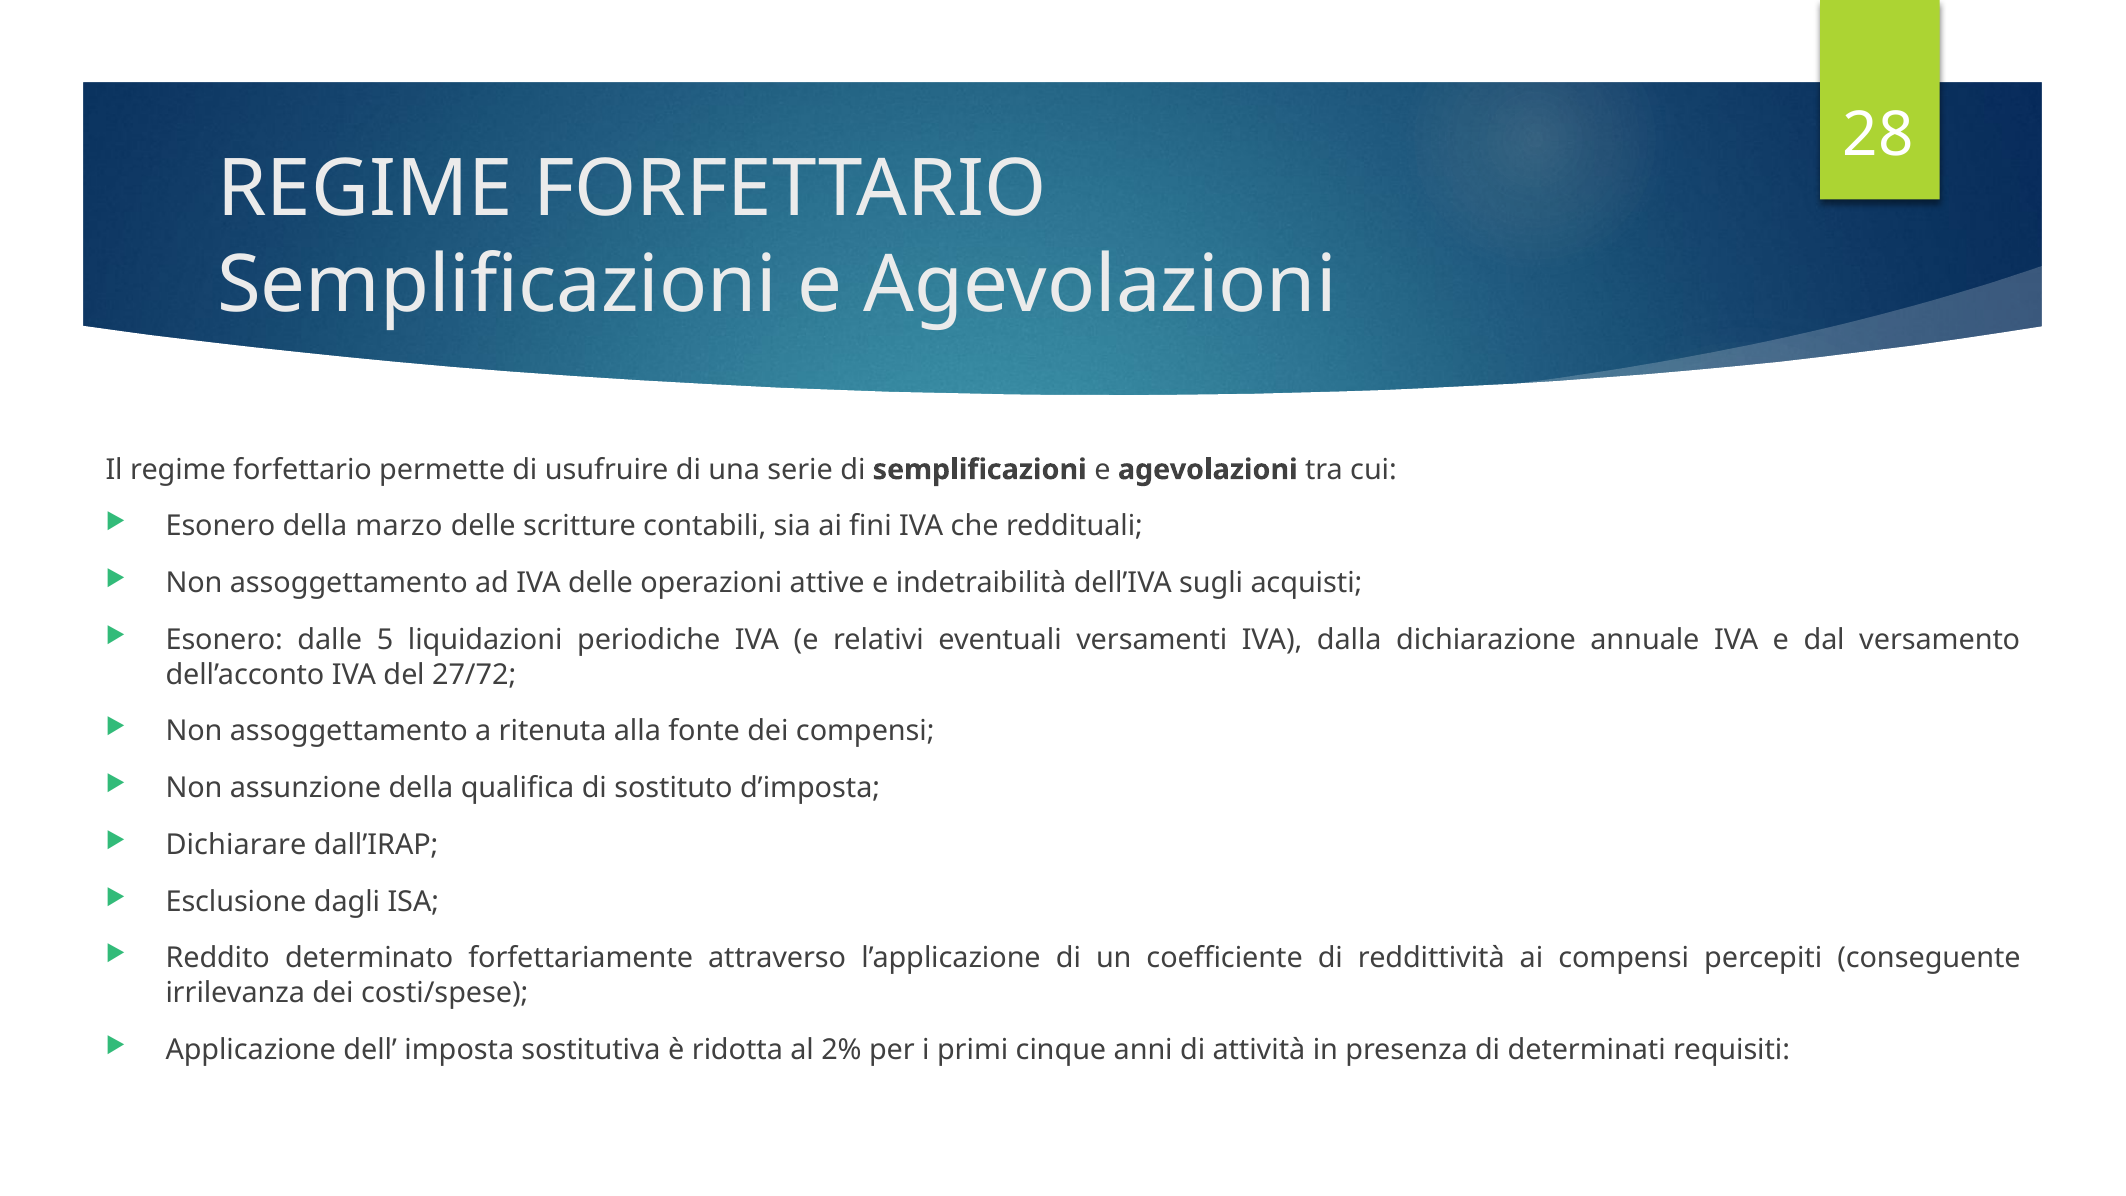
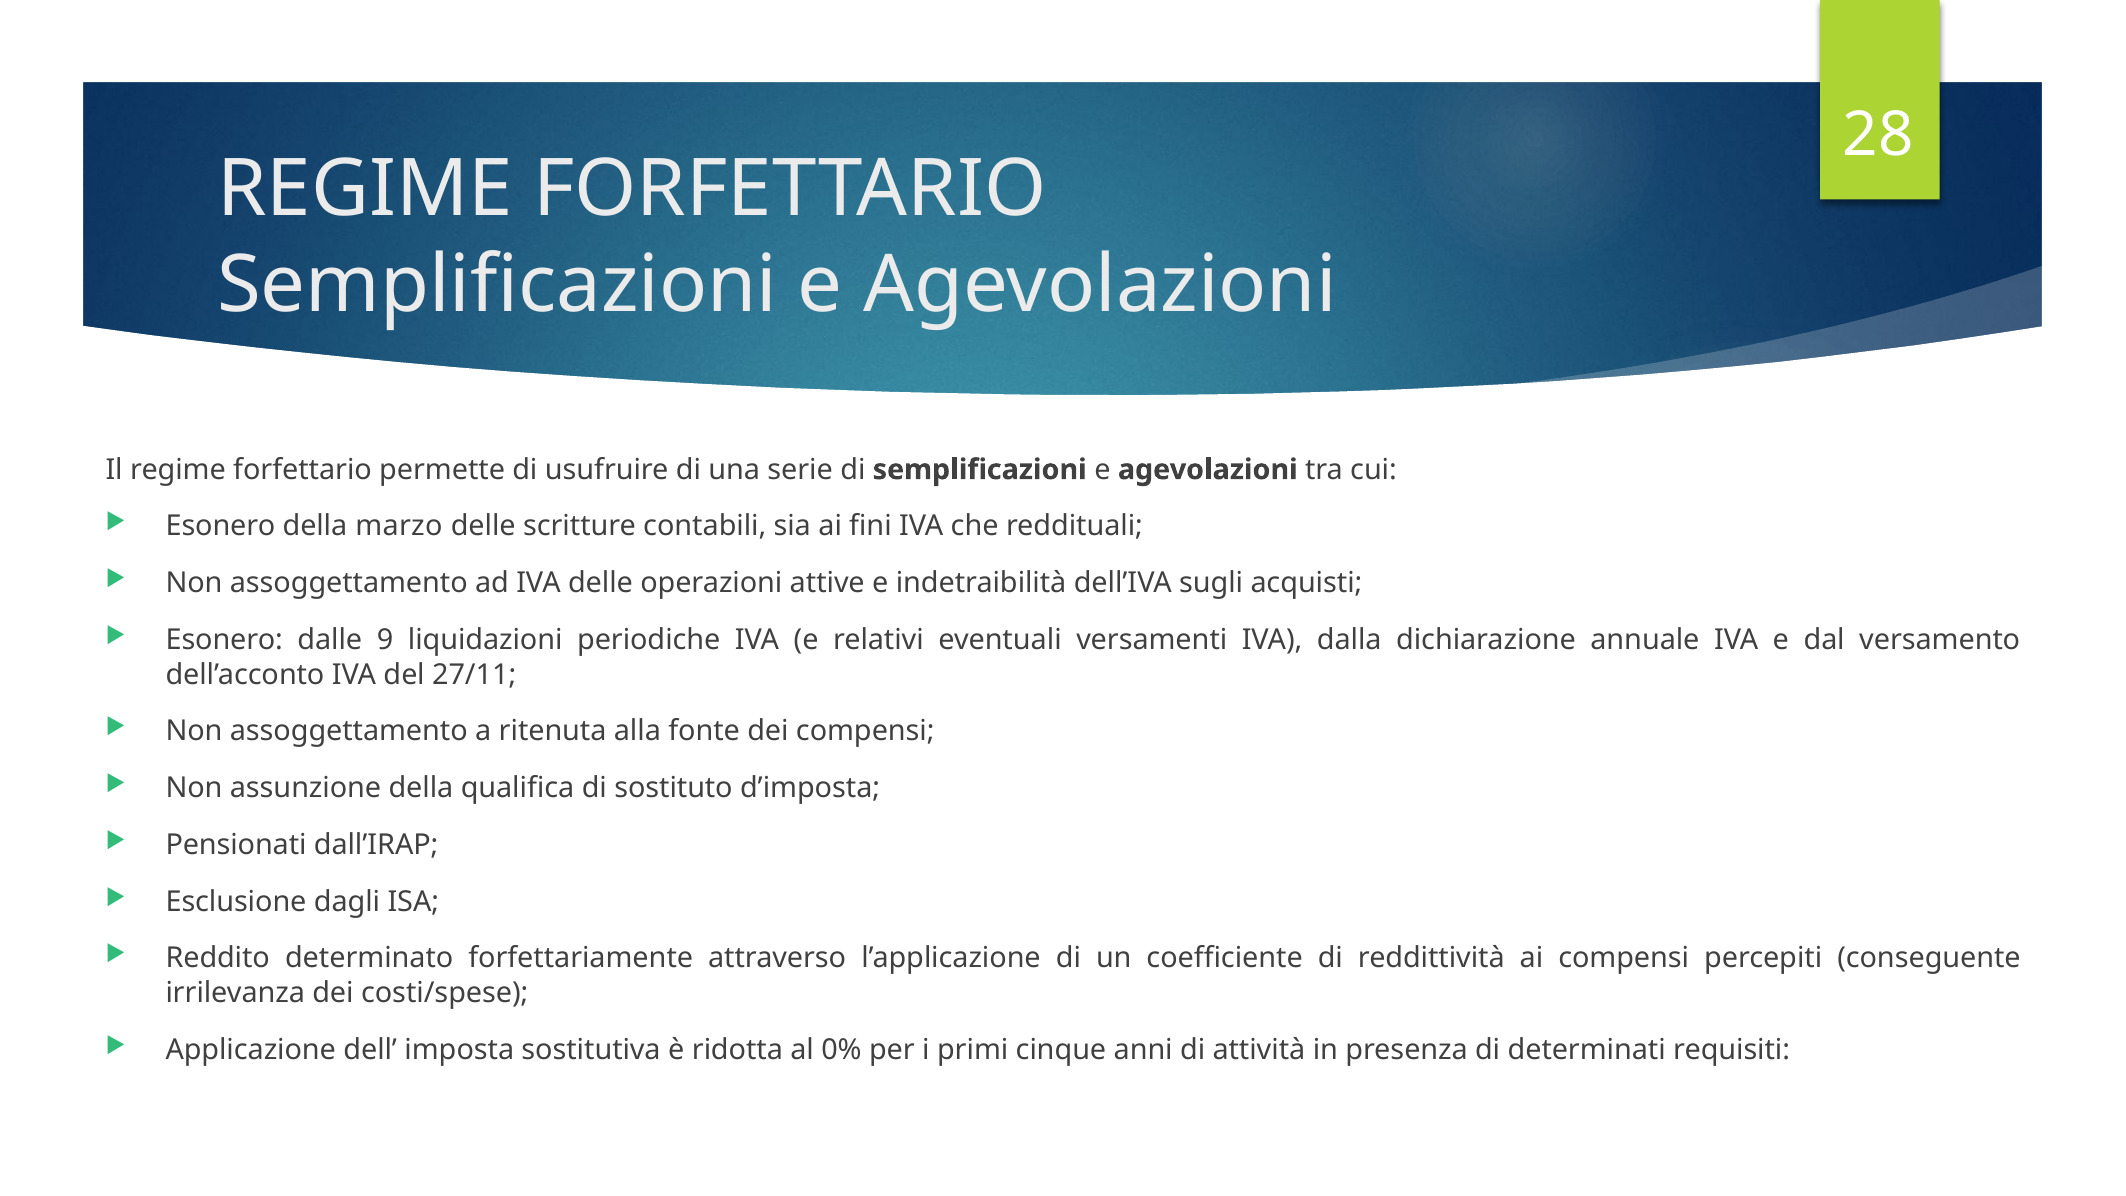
5: 5 -> 9 (385, 640)
27/72: 27/72 -> 27/11 (474, 674)
Dichiarare: Dichiarare -> Pensionati (236, 845)
2%: 2% -> 0% (841, 1050)
